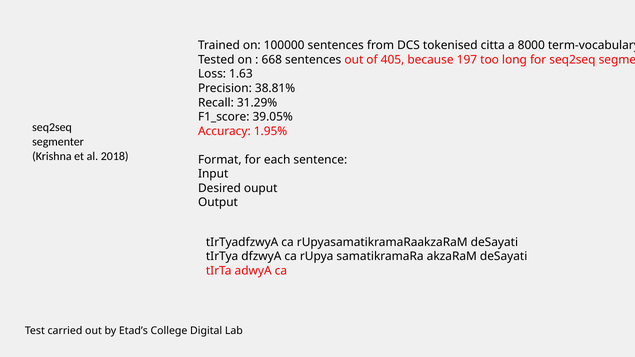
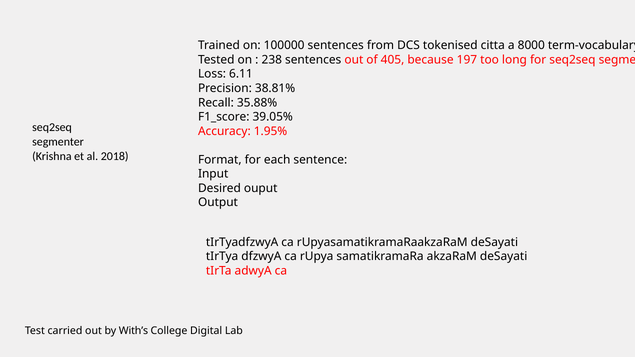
668: 668 -> 238 (272, 60)
1.63: 1.63 -> 6.11 (241, 74)
31.29%: 31.29% -> 35.88% (257, 103)
Etad’s: Etad’s -> With’s (133, 331)
